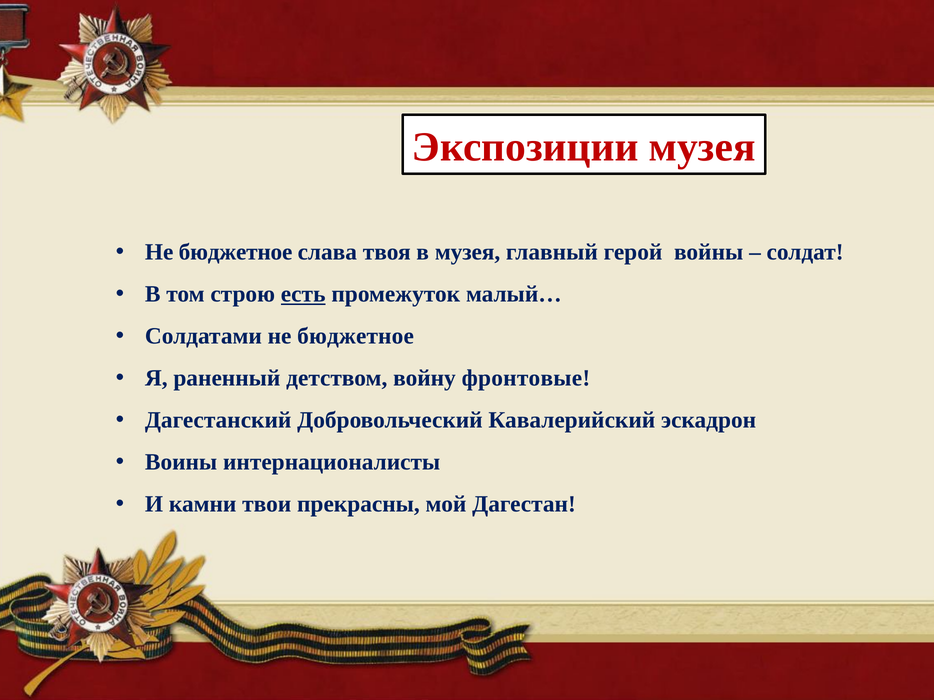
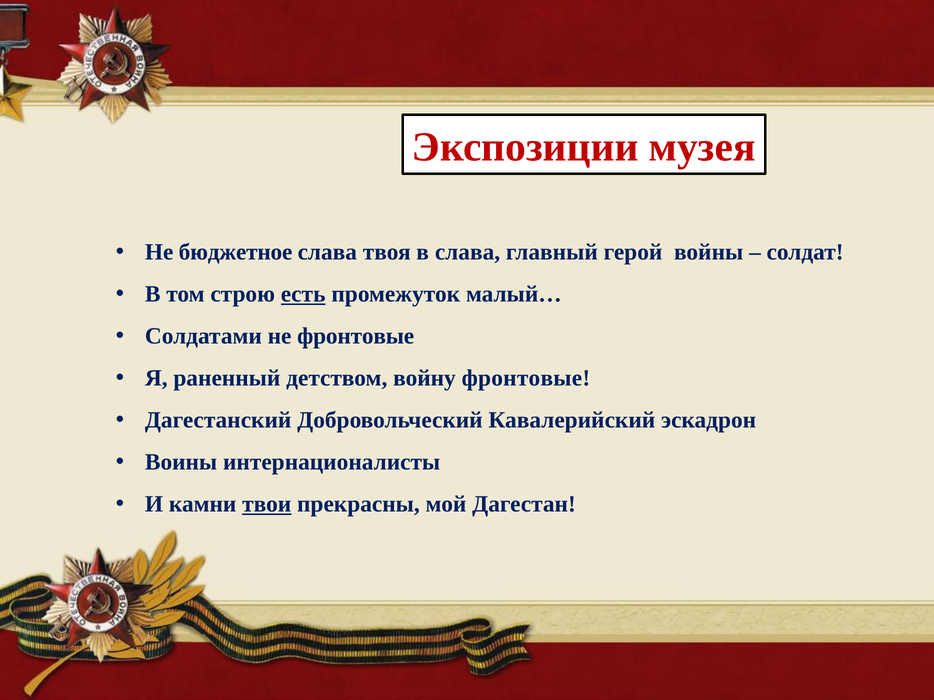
в музея: музея -> слава (468, 252)
Солдатами не бюджетное: бюджетное -> фронтовые (356, 337)
твои underline: none -> present (267, 505)
